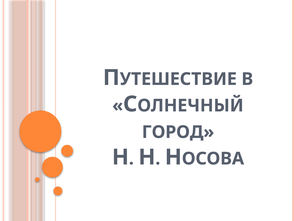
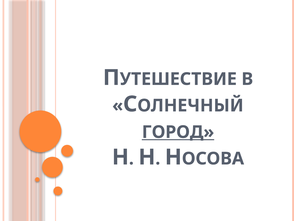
ГОРОД underline: none -> present (178, 132)
